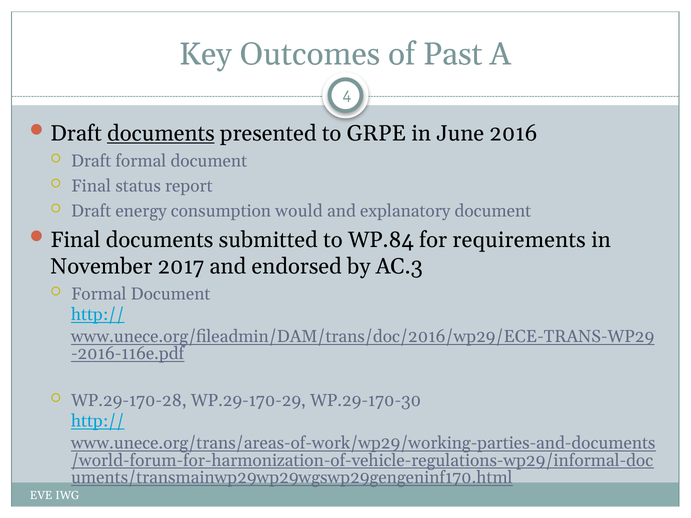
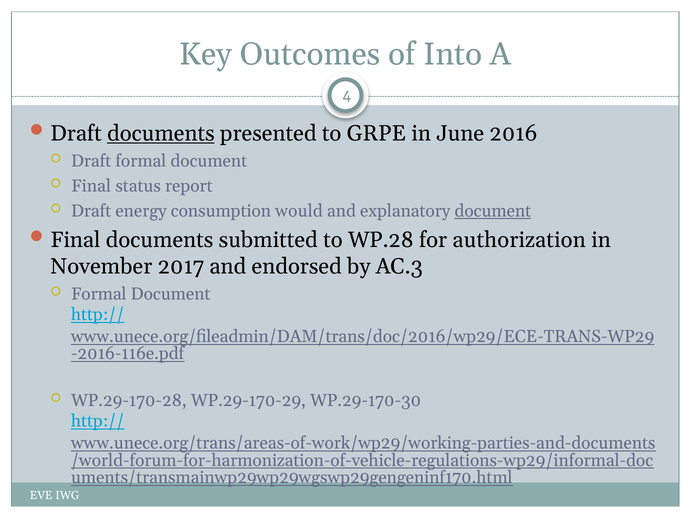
Past: Past -> Into (453, 54)
document underline: none -> present (493, 211)
WP.84: WP.84 -> WP.28 (381, 240)
requirements: requirements -> authorization (519, 240)
